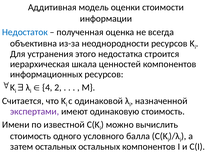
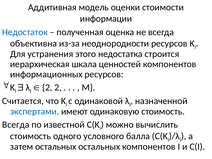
4: 4 -> 2 (47, 88)
экспертами colour: purple -> blue (35, 111)
Имени: Имени -> Всегда (16, 125)
